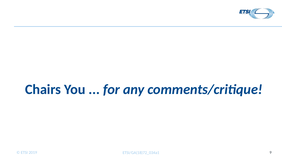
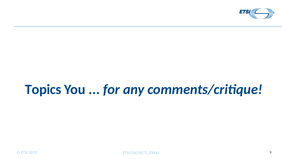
Chairs: Chairs -> Topics (43, 89)
